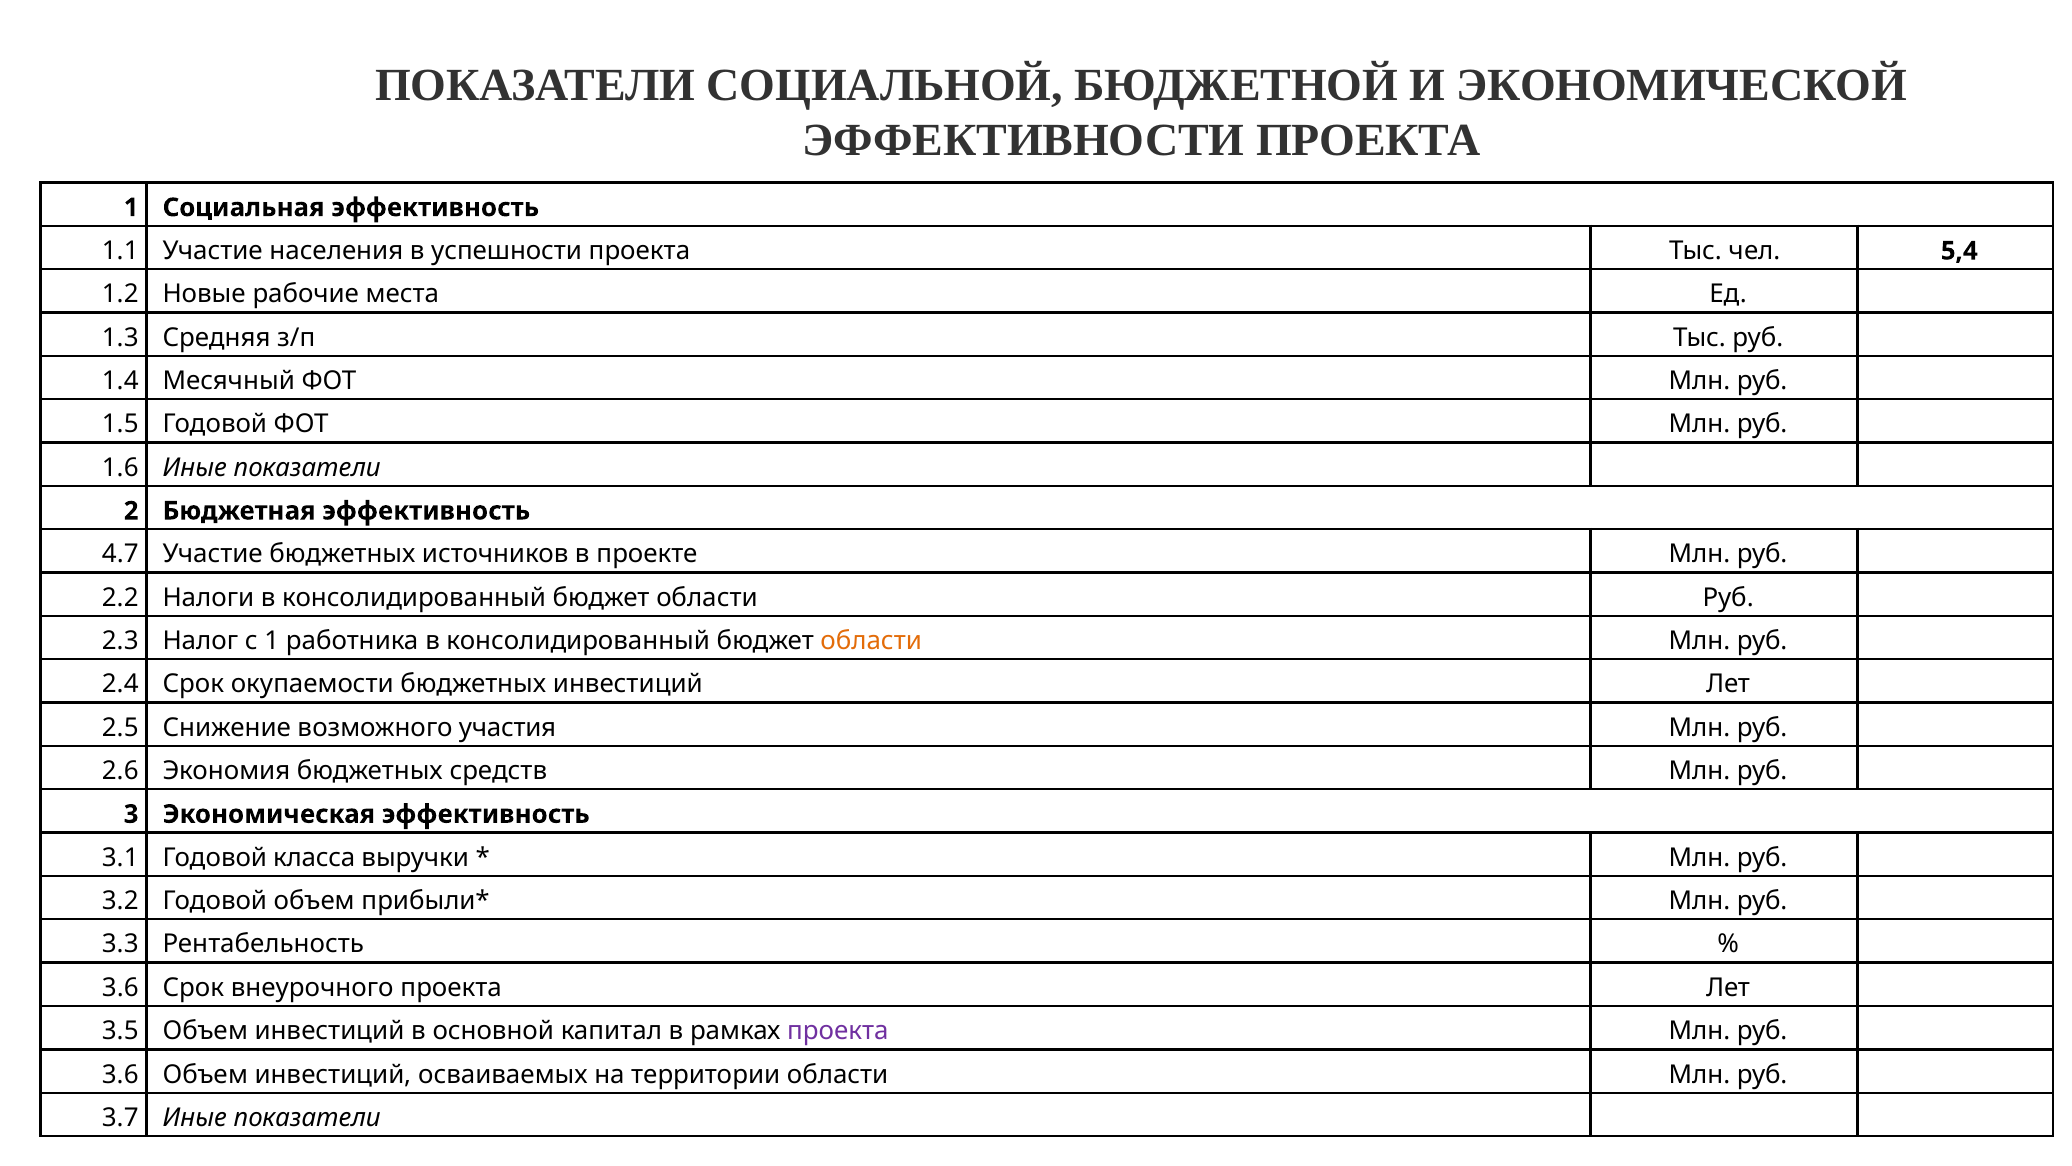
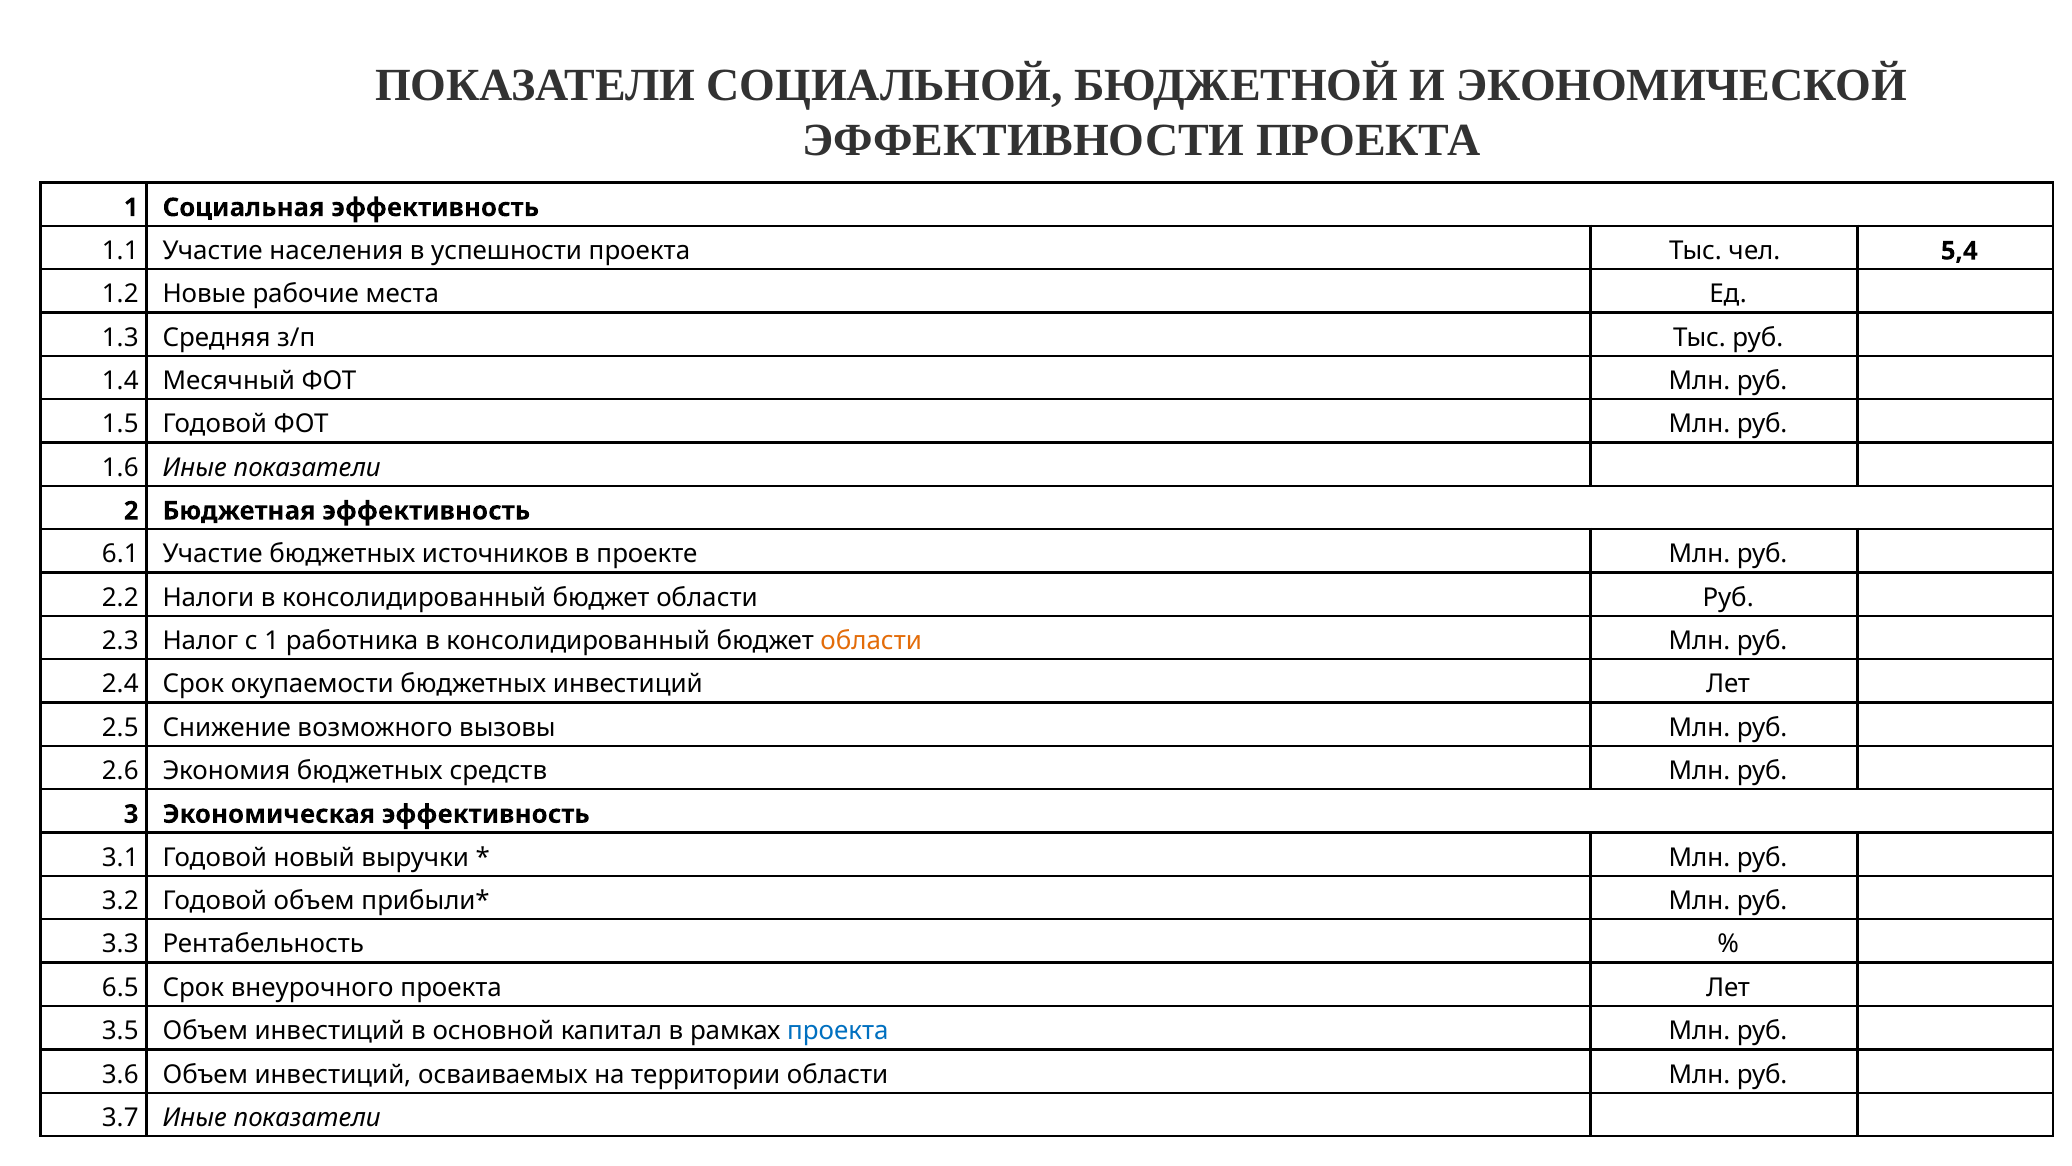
4.7: 4.7 -> 6.1 (120, 554)
участия: участия -> вызовы (507, 727)
класса: класса -> новый (314, 857)
3.6: 3.6 -> 6.5 (120, 987)
проекта colour: purple -> blue (838, 1031)
